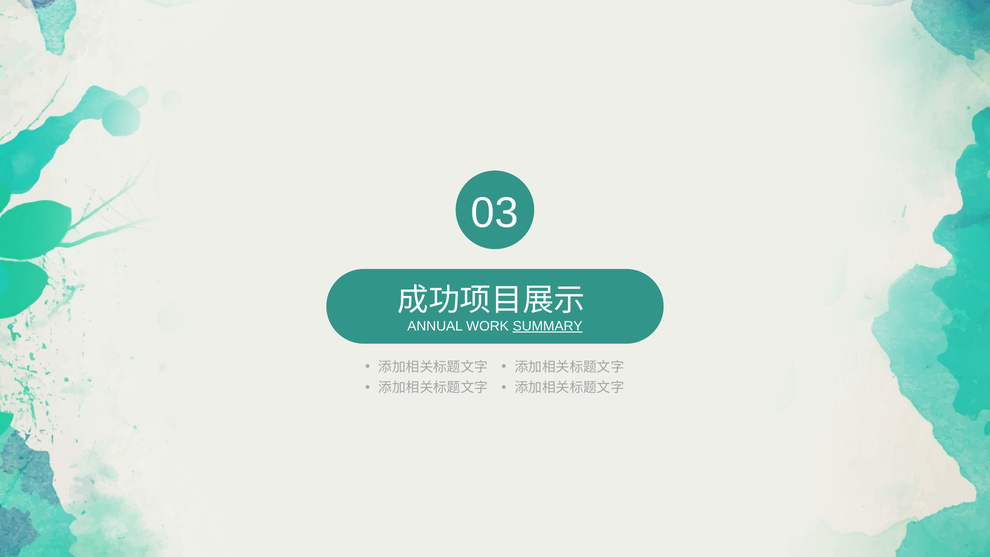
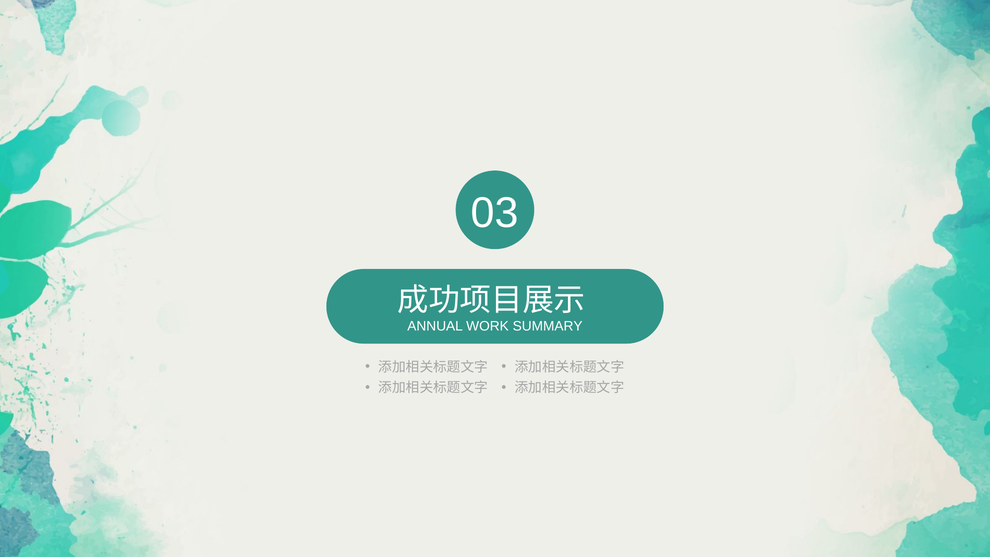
SUMMARY underline: present -> none (548, 326)
